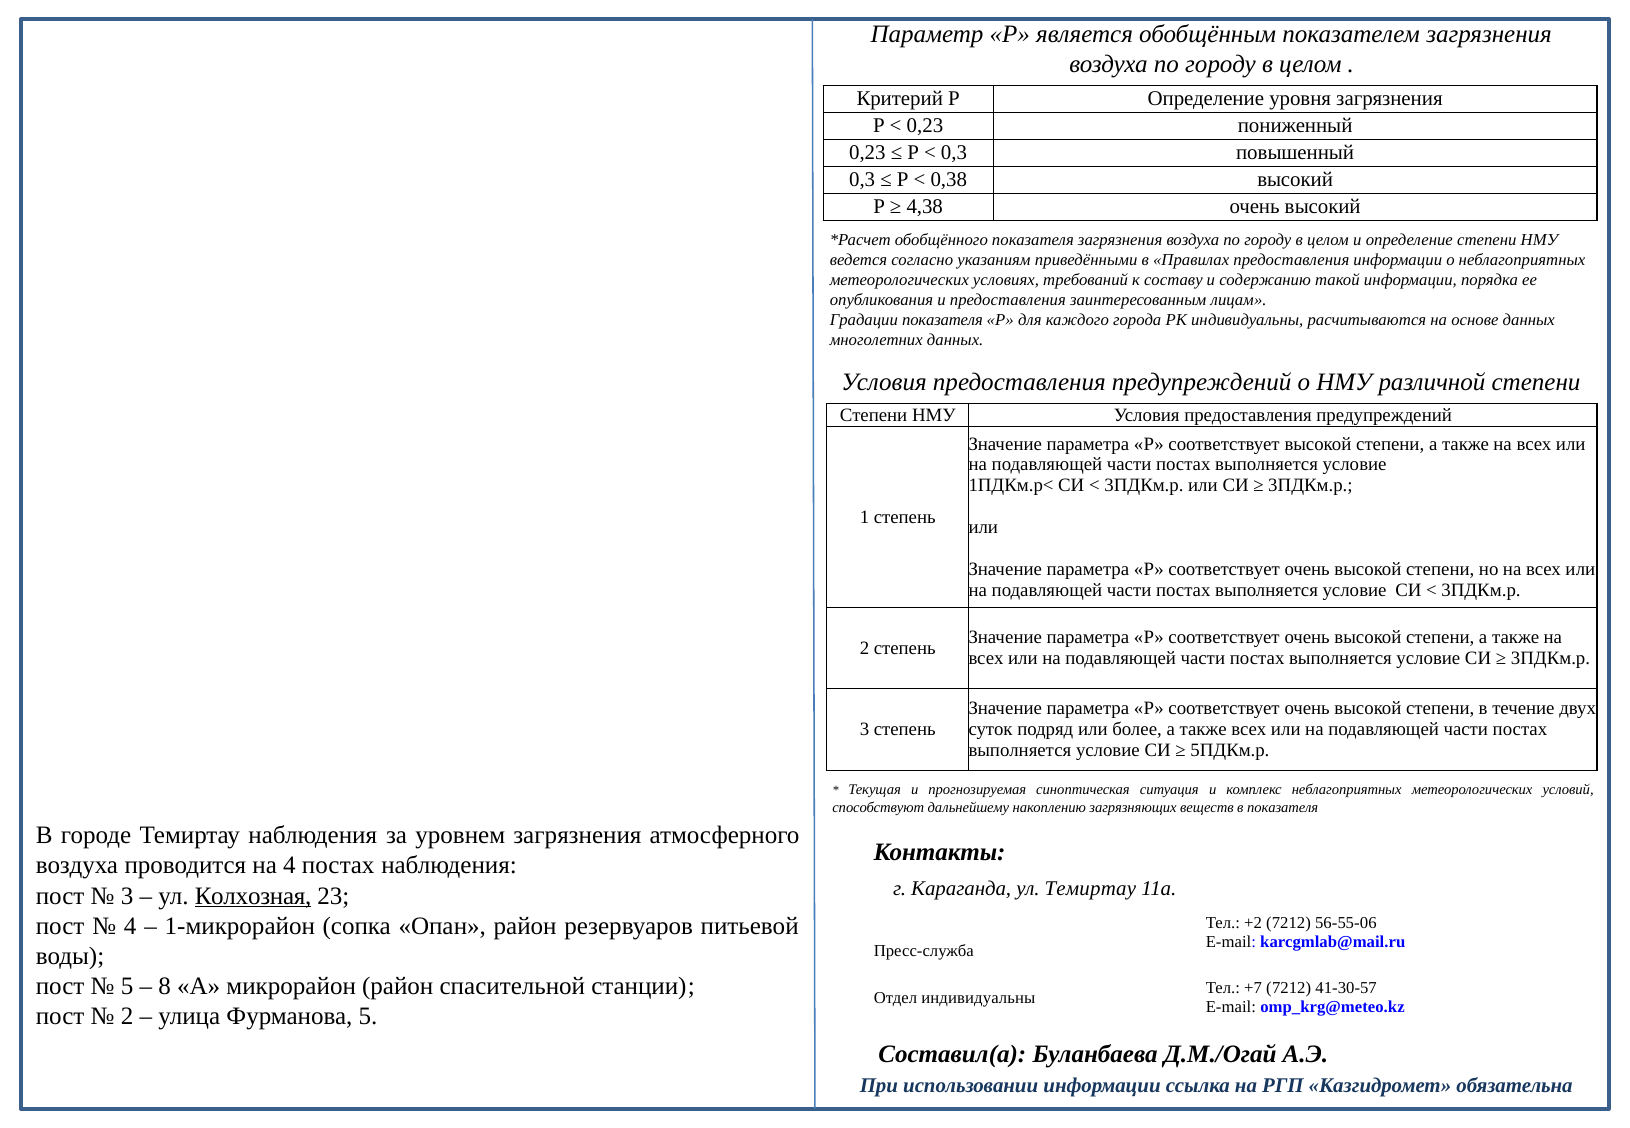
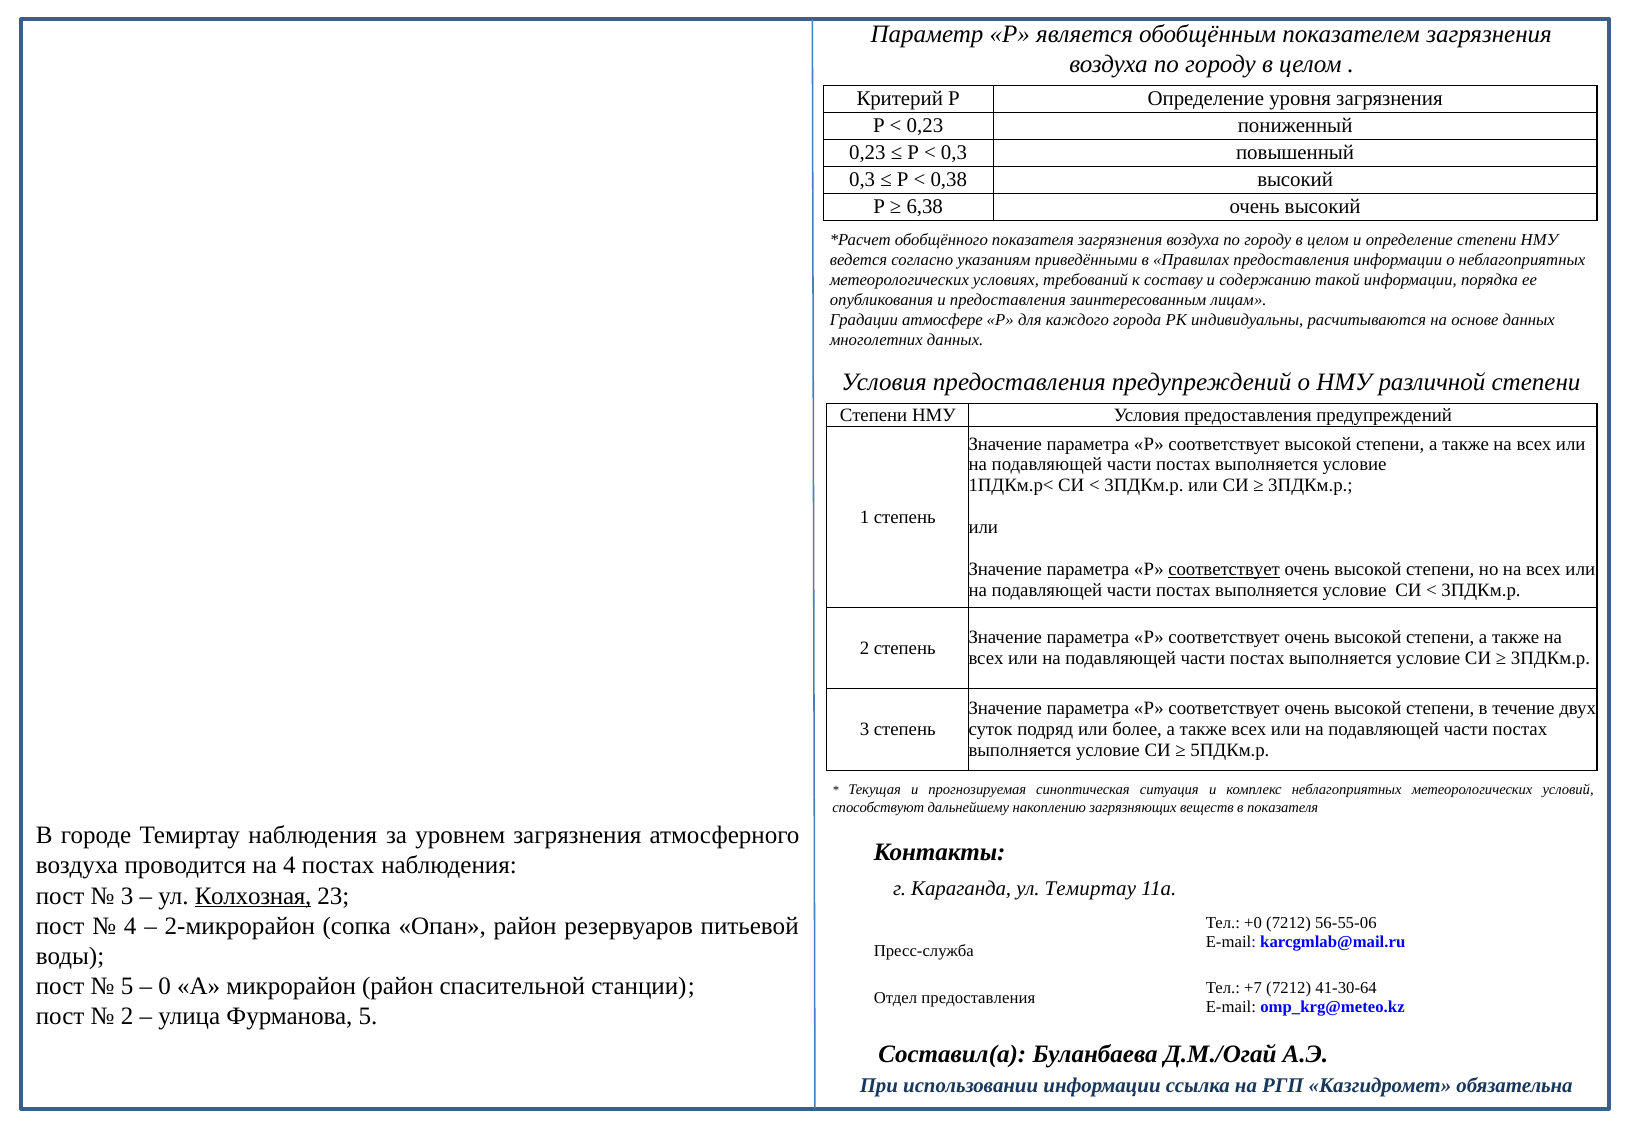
4,38: 4,38 -> 6,38 (925, 207)
Градации показателя: показателя -> атмосфере (942, 320)
соответствует underline: none -> present (1224, 569)
1-микрорайон: 1-микрорайон -> 2-микрорайон (240, 926)
+2: +2 -> +0 (1253, 923)
8: 8 -> 0 (165, 986)
41-30-57: 41-30-57 -> 41-30-64 (1346, 989)
Отдел индивидуальны: индивидуальны -> предоставления (978, 998)
